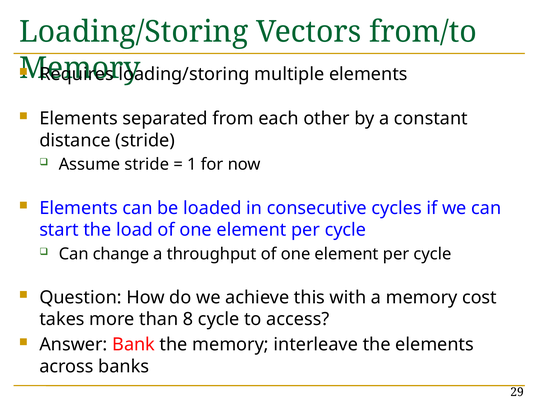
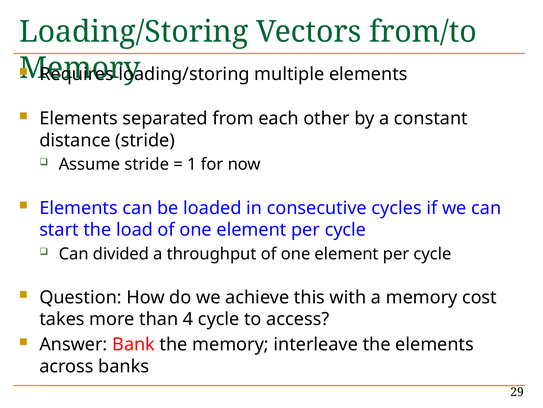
change: change -> divided (121, 253)
8: 8 -> 4 (188, 319)
